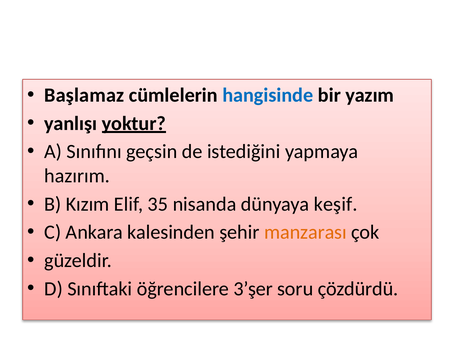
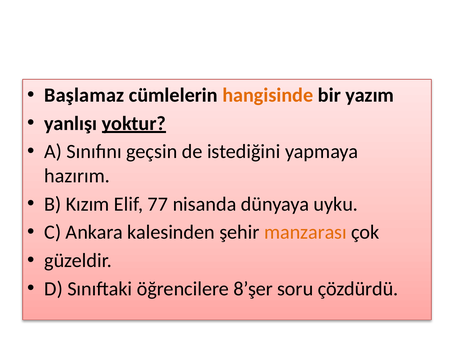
hangisinde colour: blue -> orange (268, 95)
35: 35 -> 77 (158, 204)
keşif: keşif -> uyku (336, 204)
3’şer: 3’şer -> 8’şer (253, 289)
